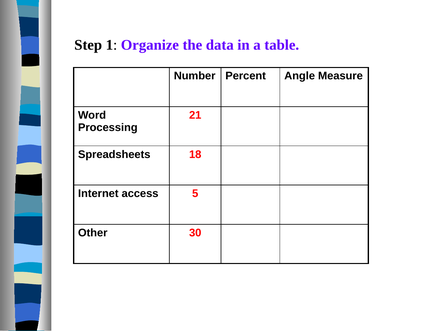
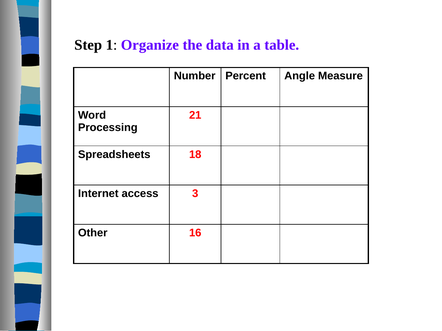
5: 5 -> 3 (195, 194)
30: 30 -> 16 (195, 233)
